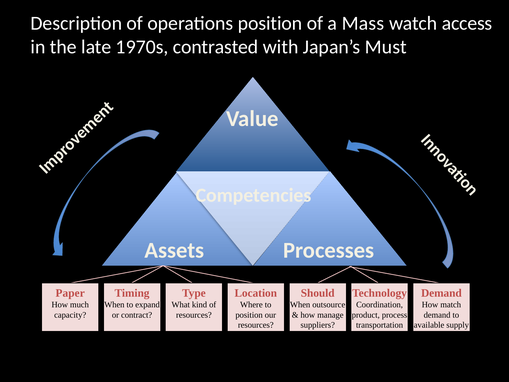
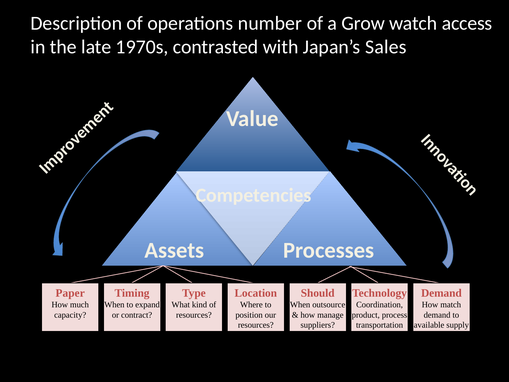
operations position: position -> number (270, 23)
Mass: Mass -> Grow (363, 23)
Must: Must -> Sales (386, 47)
